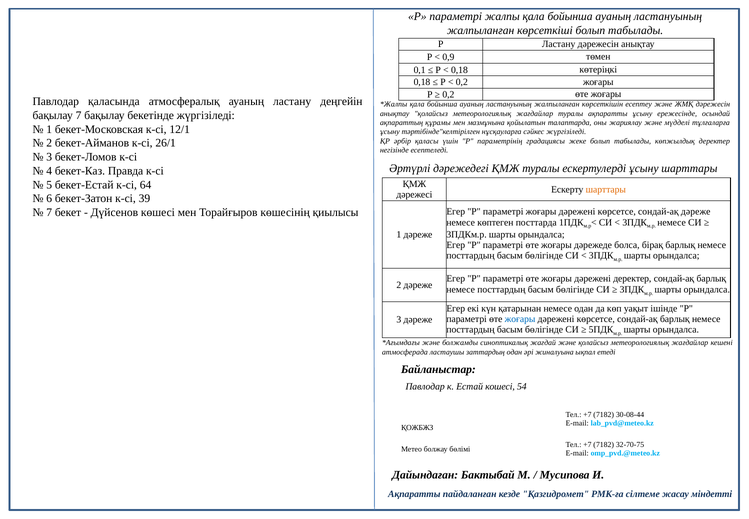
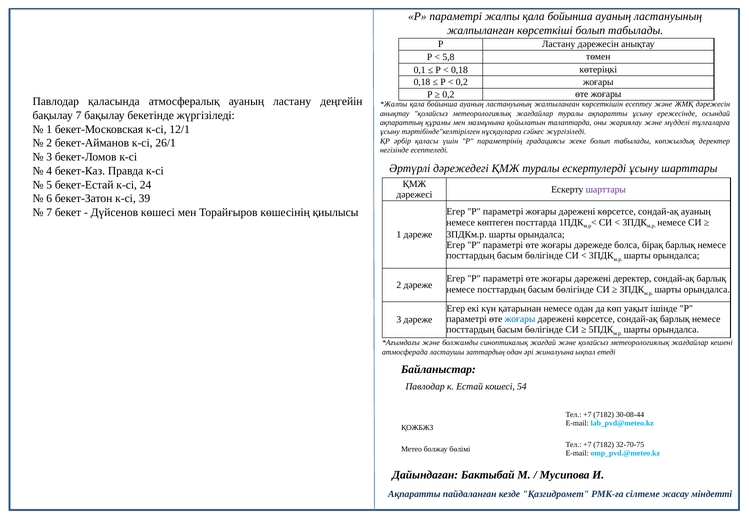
0,9: 0,9 -> 5,8 (448, 57)
64: 64 -> 24 (146, 185)
шарттары colour: orange -> purple (606, 189)
сондай-ақ дәреже: дәреже -> ауаның (696, 212)
